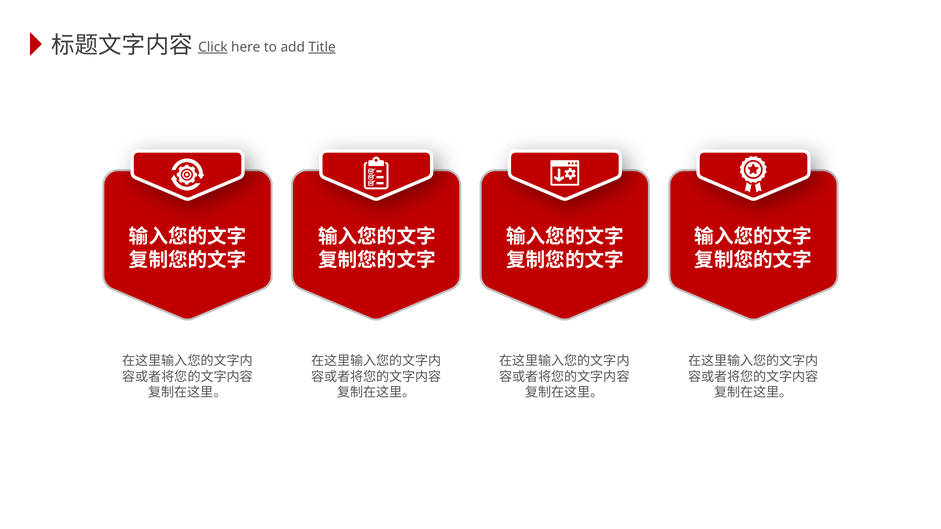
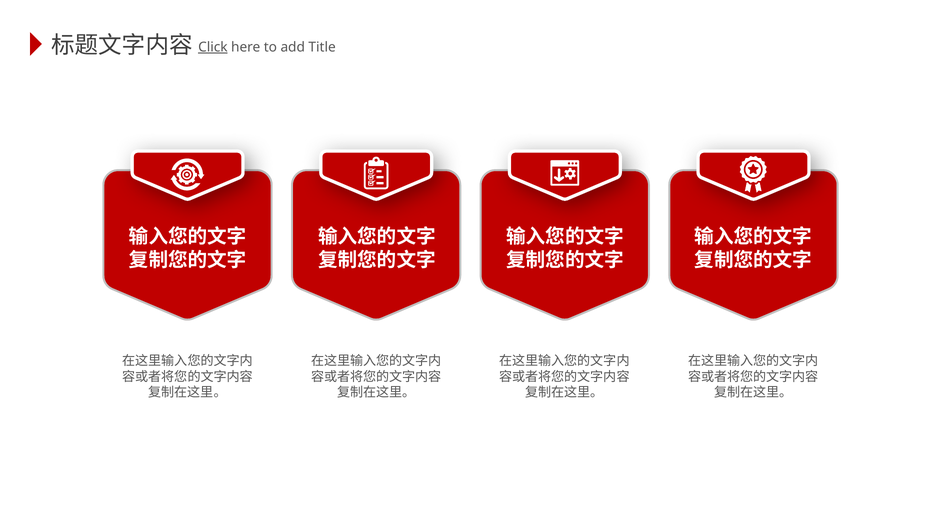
Title underline: present -> none (322, 47)
